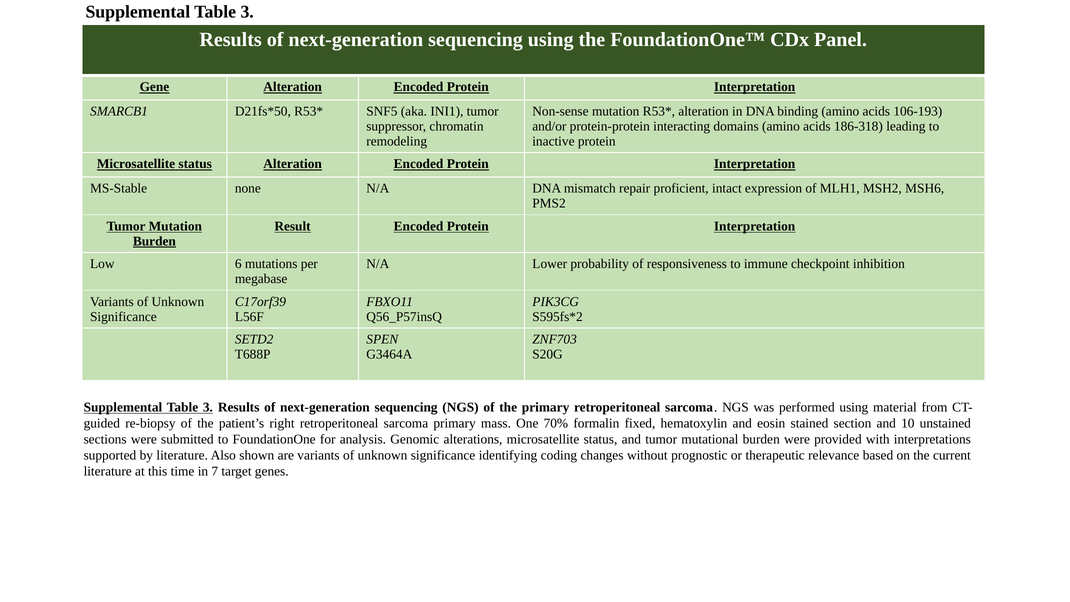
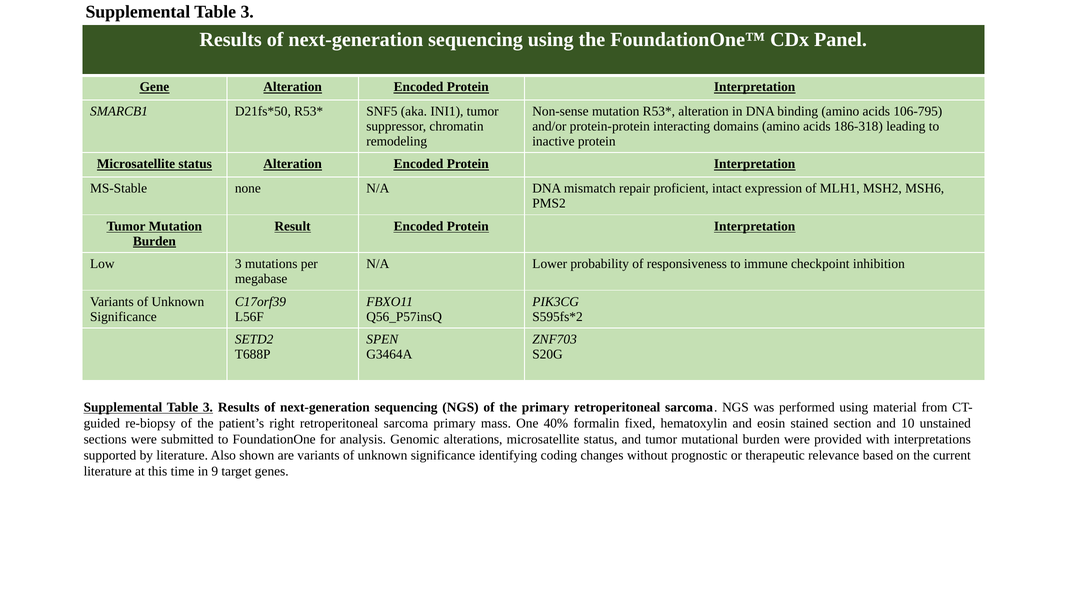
106-193: 106-193 -> 106-795 (918, 111)
Low 6: 6 -> 3 (238, 264)
70%: 70% -> 40% (556, 423)
7: 7 -> 9 (215, 471)
